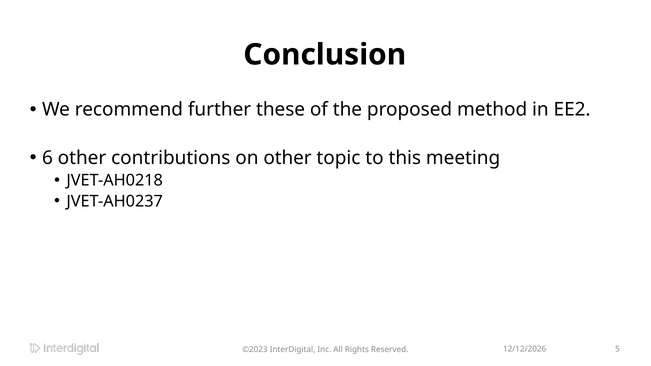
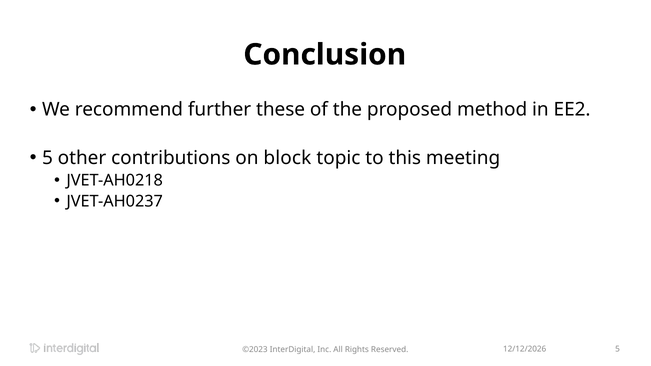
6: 6 -> 5 (47, 158)
on other: other -> block (287, 158)
